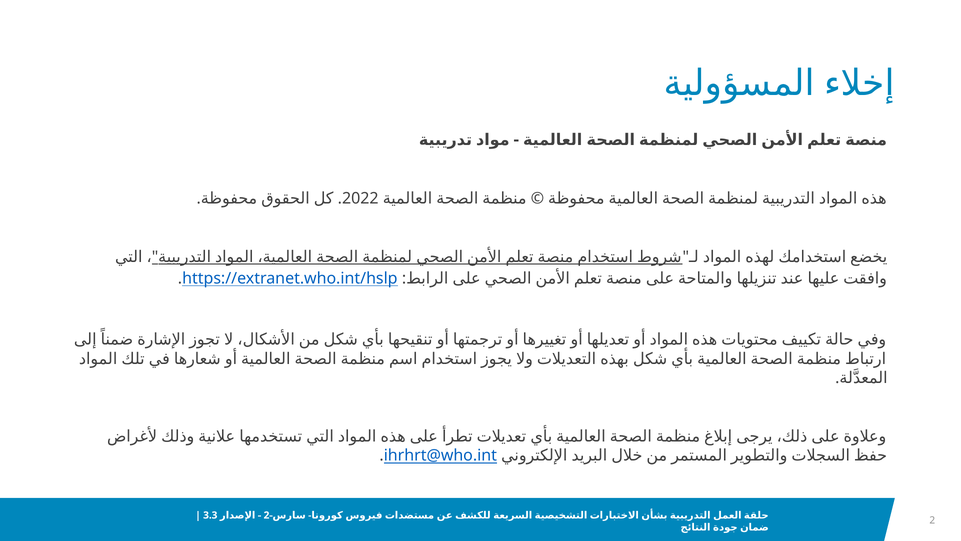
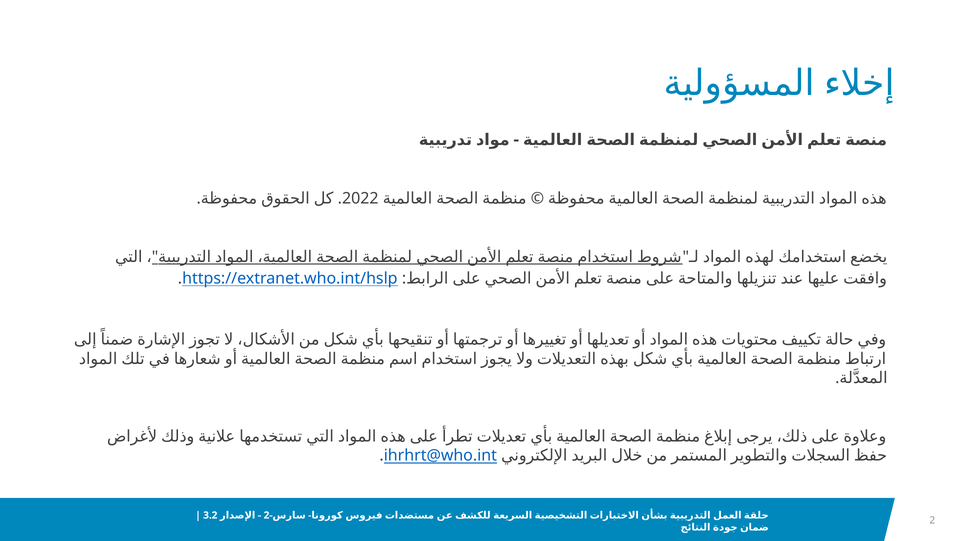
3.3: 3.3 -> 3.2 (210, 515)
